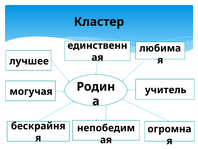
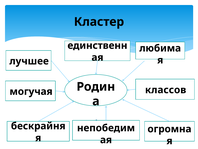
учитель: учитель -> классов (166, 90)
